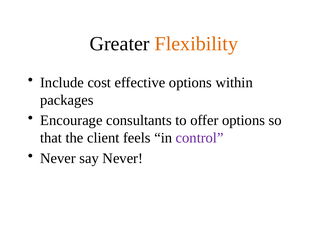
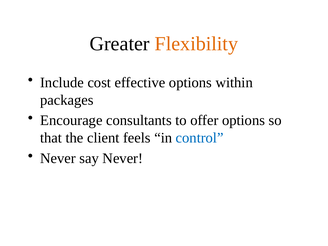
control colour: purple -> blue (200, 138)
